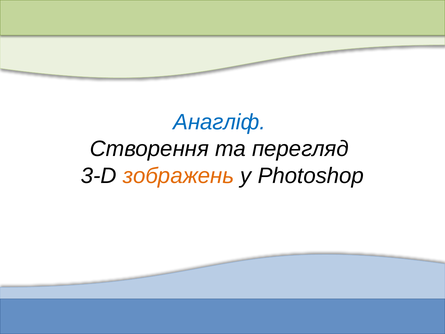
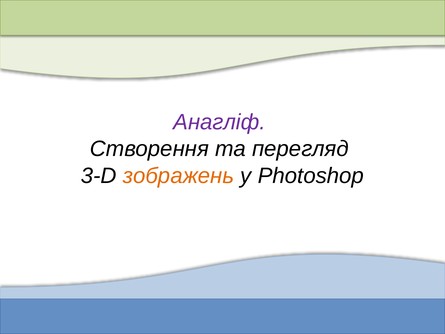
Анагліф colour: blue -> purple (219, 122)
